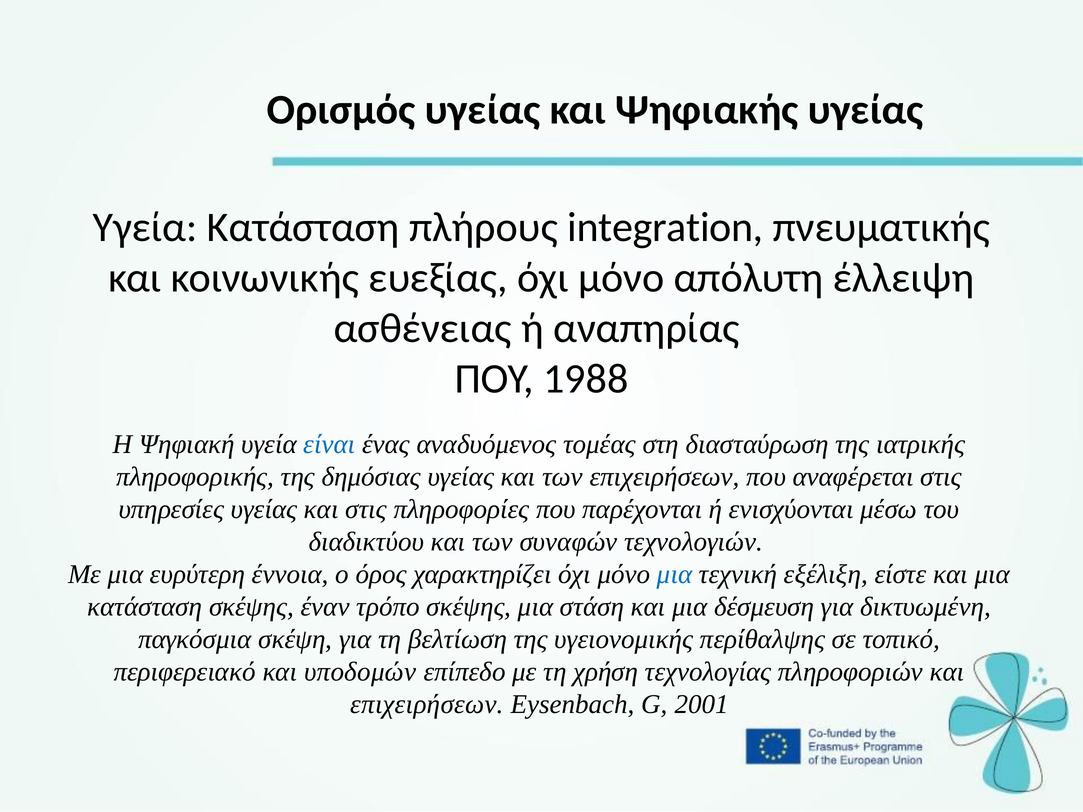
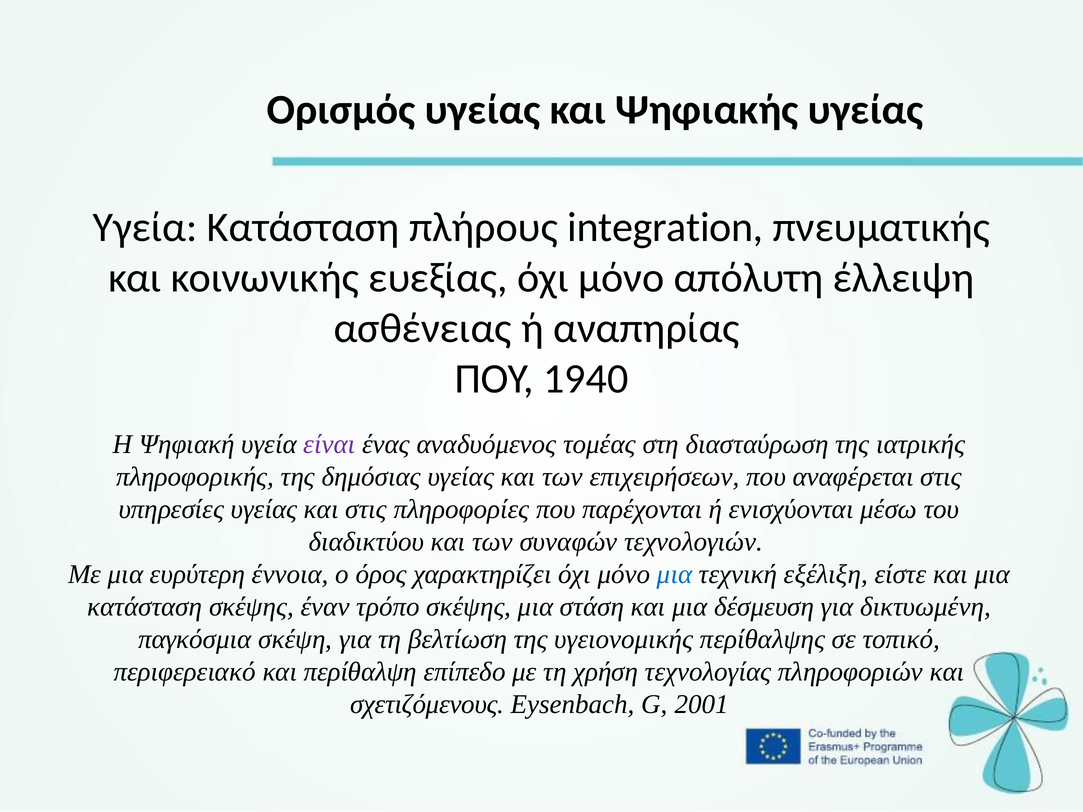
1988: 1988 -> 1940 (586, 379)
είναι colour: blue -> purple (329, 444)
υποδομών: υποδομών -> περίθαλψη (360, 672)
επιχειρήσεων: επιχειρήσεων -> σχετιζόμενους (427, 704)
